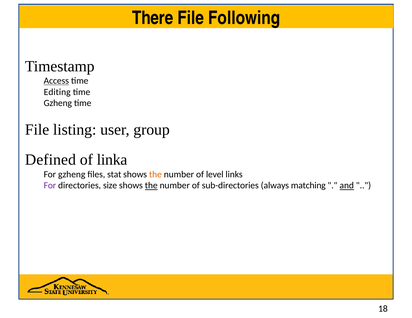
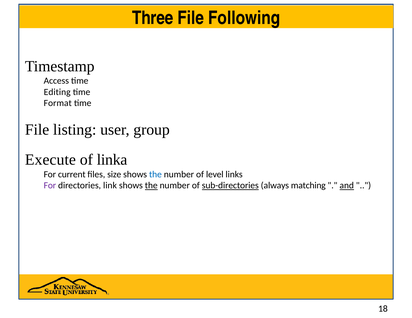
There: There -> Three (153, 18)
Access underline: present -> none (56, 81)
Gzheng: Gzheng -> Format (58, 103)
Defined: Defined -> Execute (50, 160)
For gzheng: gzheng -> current (72, 175)
stat: stat -> size (114, 175)
the colour: orange -> blue (155, 175)
size: size -> link (110, 186)
sub-directories underline: none -> present (230, 186)
